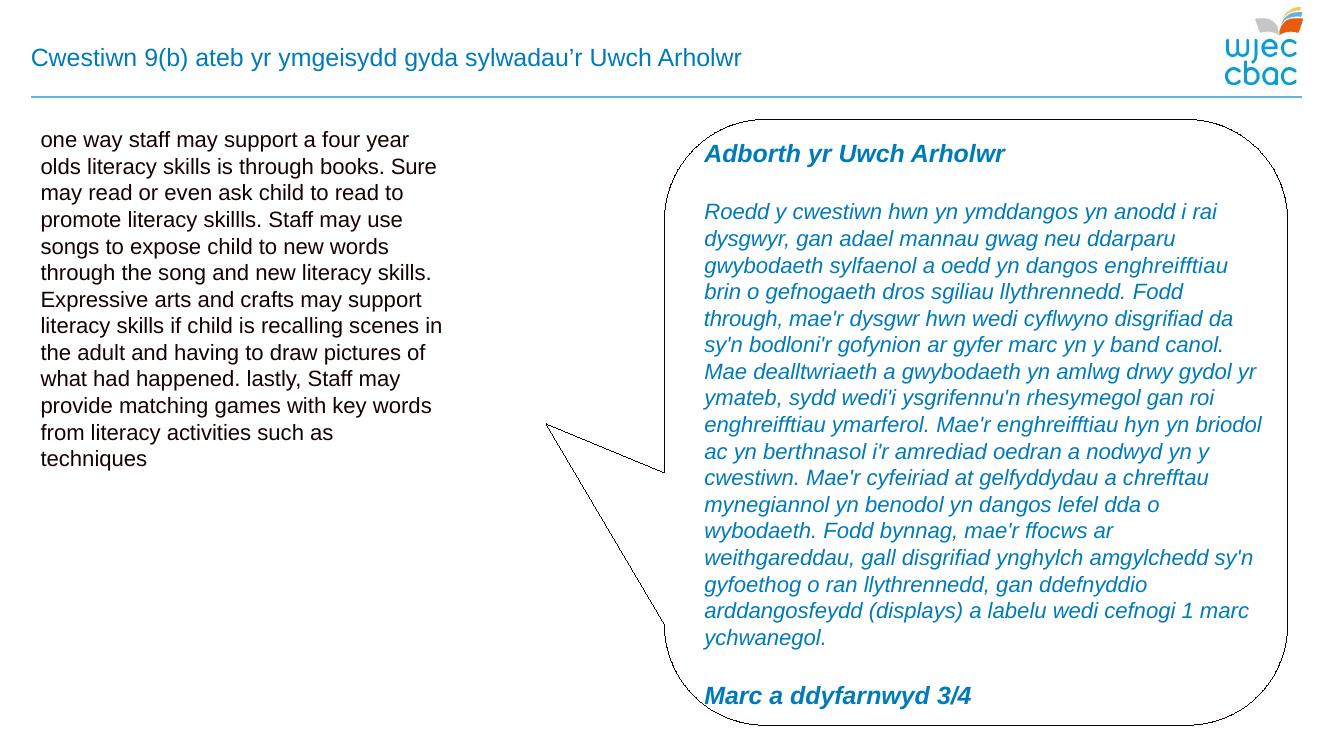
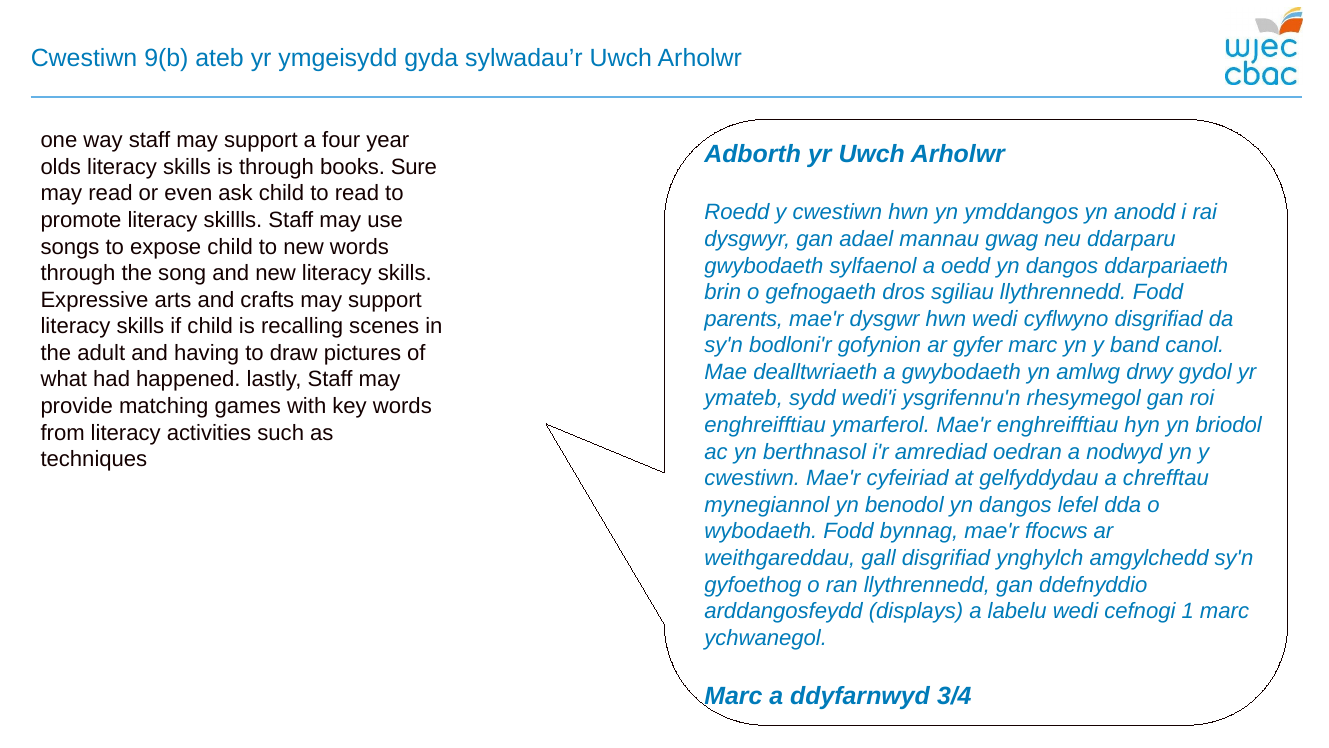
dangos enghreifftiau: enghreifftiau -> ddarpariaeth (1166, 266)
through: through -> parents (744, 319)
